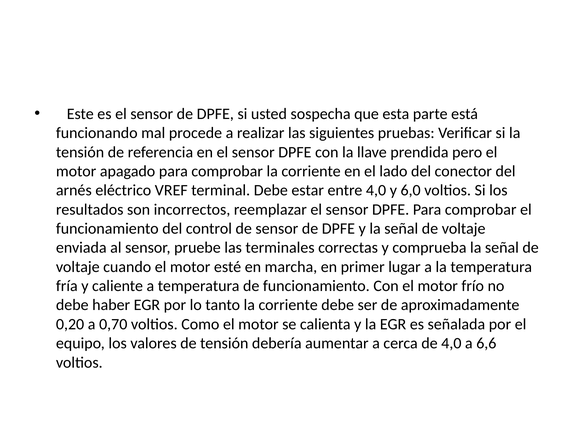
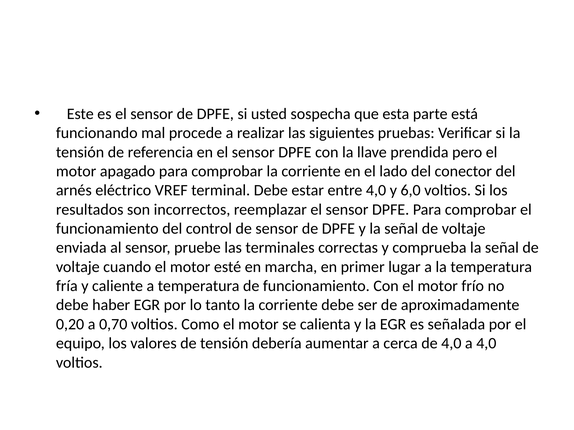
a 6,6: 6,6 -> 4,0 (486, 344)
